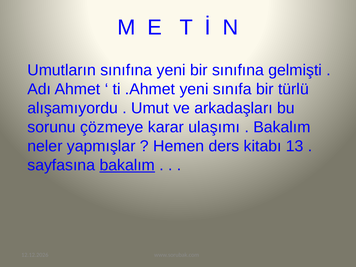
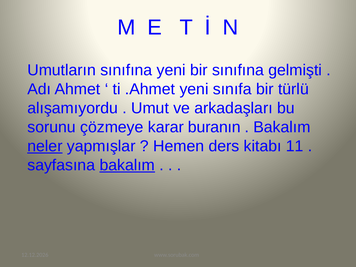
ulaşımı: ulaşımı -> buranın (214, 127)
neler underline: none -> present (45, 146)
13: 13 -> 11 (295, 146)
